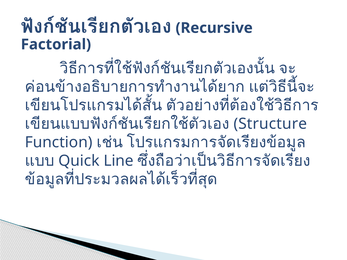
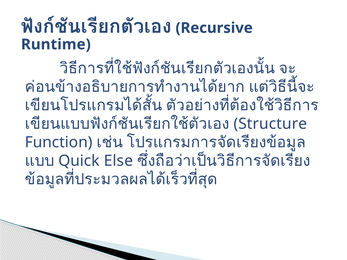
Factorial: Factorial -> Runtime (56, 44)
Line: Line -> Else (118, 161)
